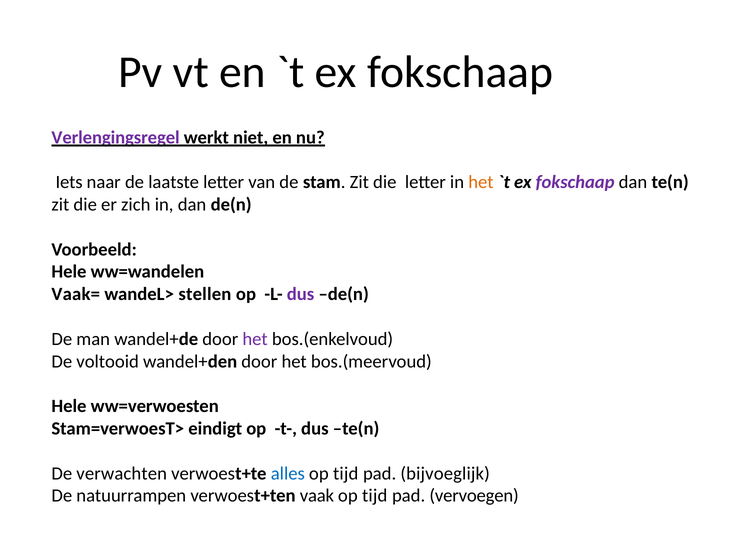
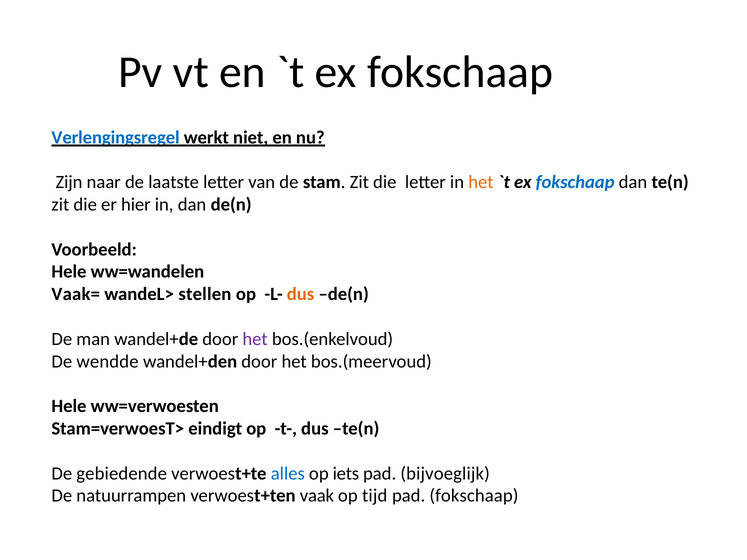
Verlengingsregel colour: purple -> blue (116, 137)
Iets: Iets -> Zijn (69, 182)
fokschaap colour: purple -> blue (575, 182)
zich: zich -> hier (136, 205)
dus colour: purple -> orange (301, 294)
voltooid: voltooid -> wendde (108, 362)
verwachten: verwachten -> gebiedende (122, 474)
tijd: tijd -> iets (346, 474)
pad vervoegen: vervoegen -> fokschaap (474, 496)
